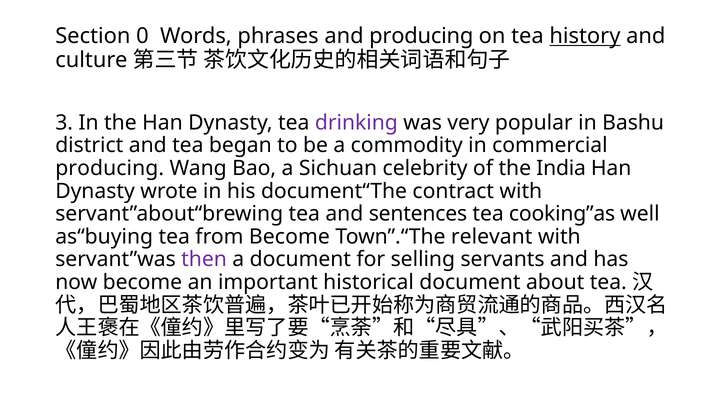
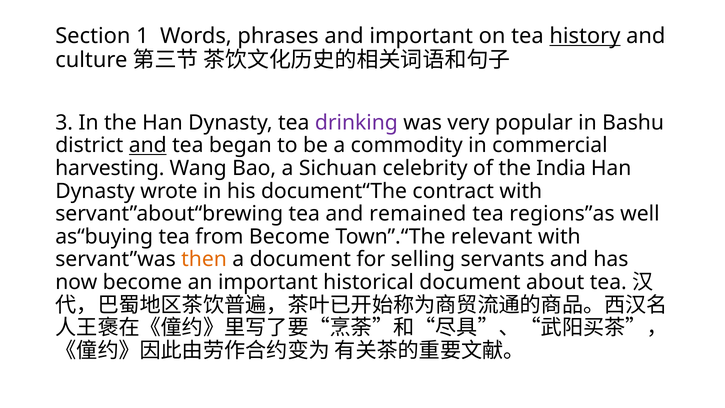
0: 0 -> 1 (142, 36)
and producing: producing -> important (421, 36)
and underline: none -> present (148, 145)
producing: producing -> harvesting (110, 168)
sentences: sentences -> remained (418, 214)
cooking”as: cooking”as -> regions”as (562, 214)
then colour: purple -> orange (204, 259)
